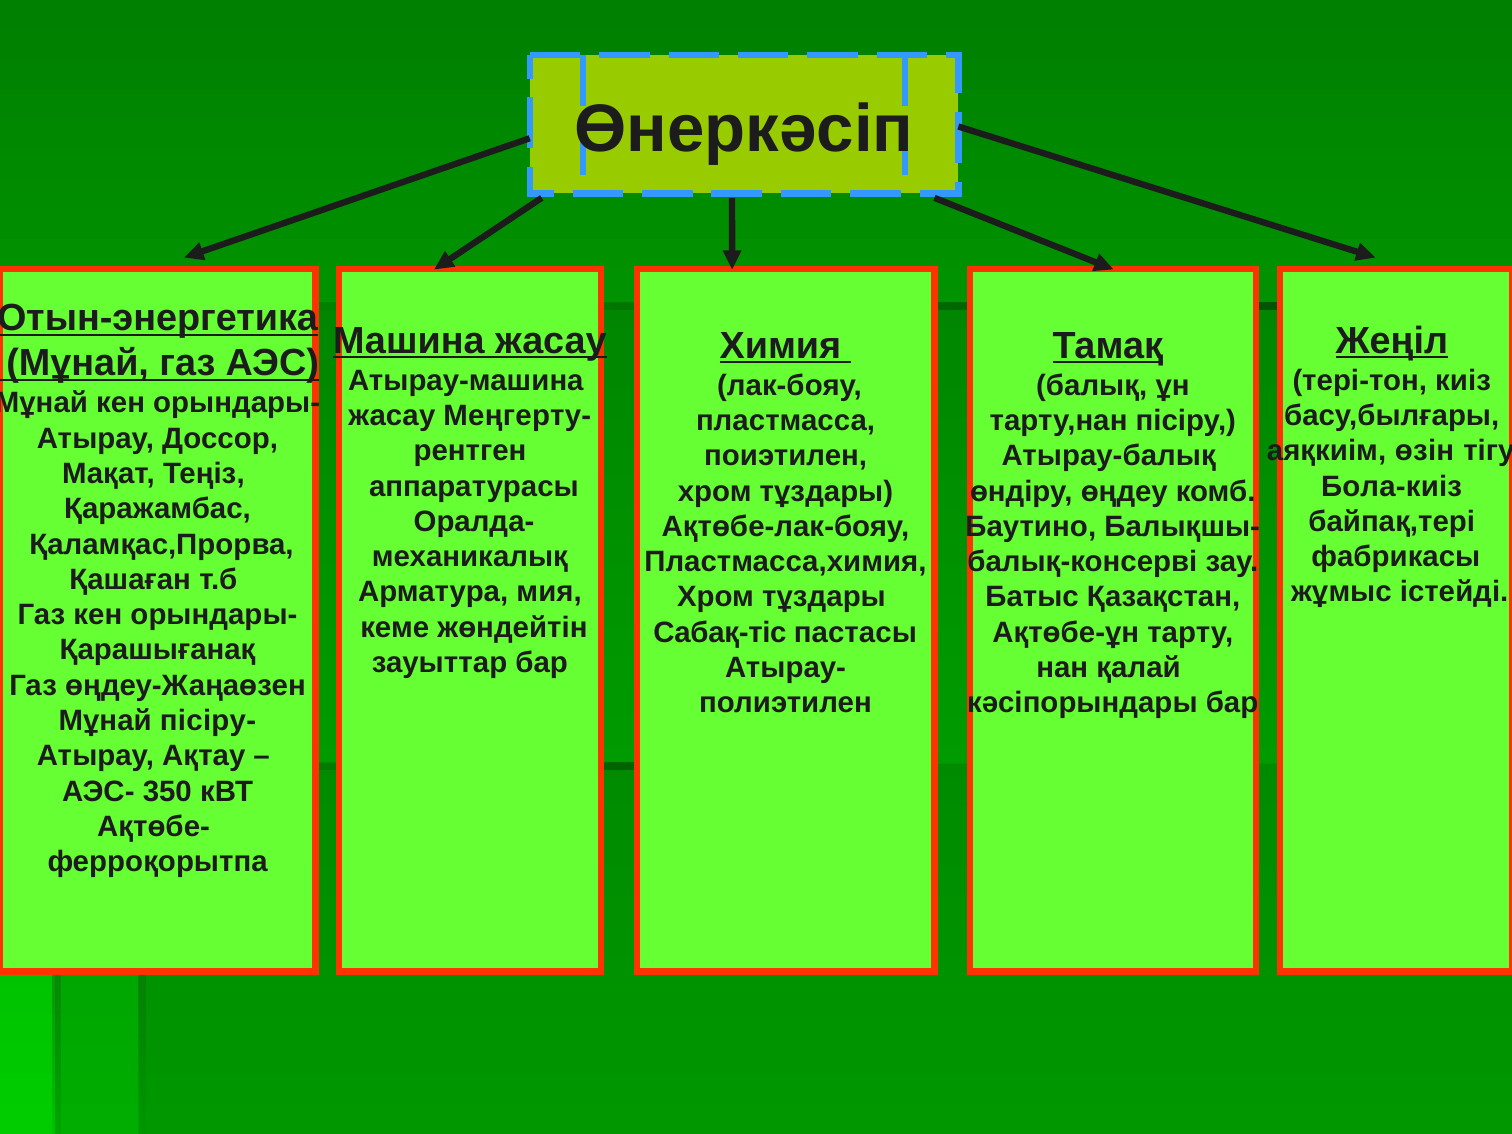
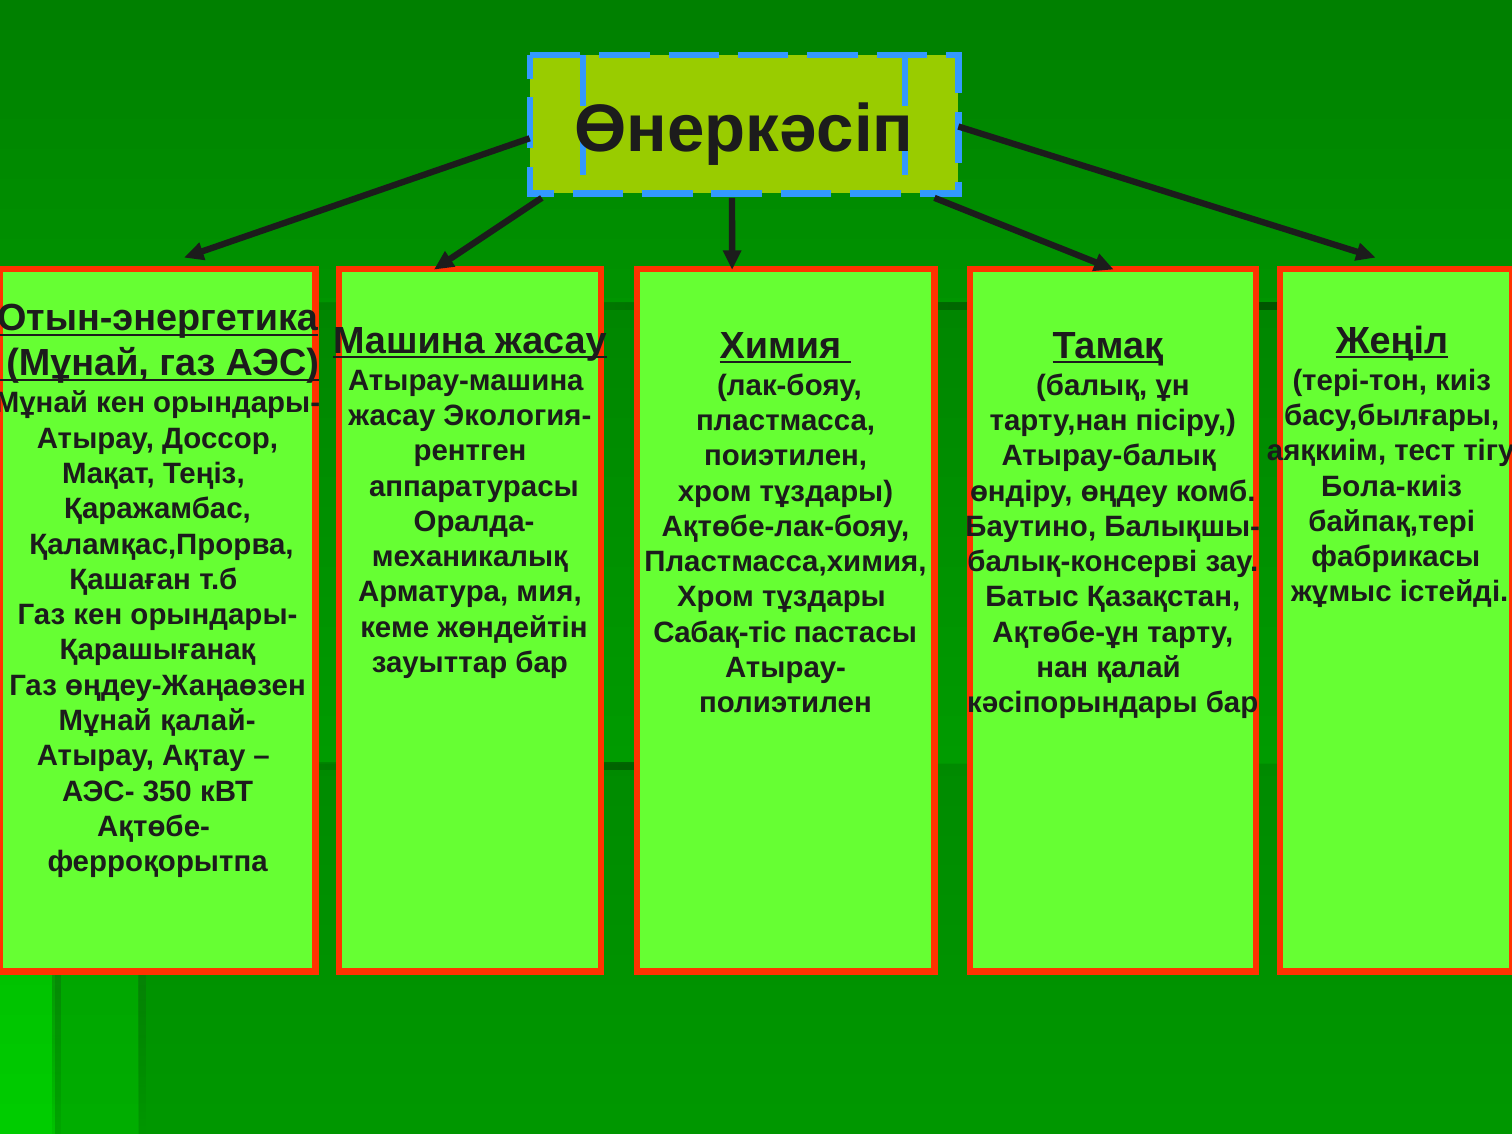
Меңгерту-: Меңгерту- -> Экология- (517, 416)
өзін: өзін -> тест (1425, 451)
пісіру-: пісіру- -> қалай- (208, 721)
